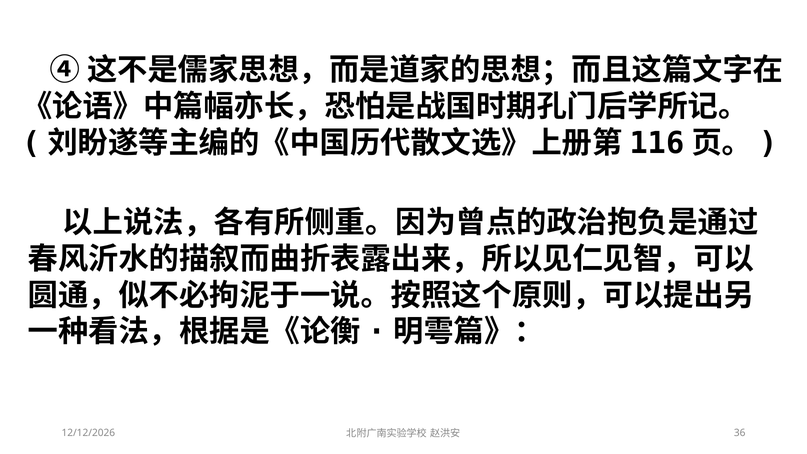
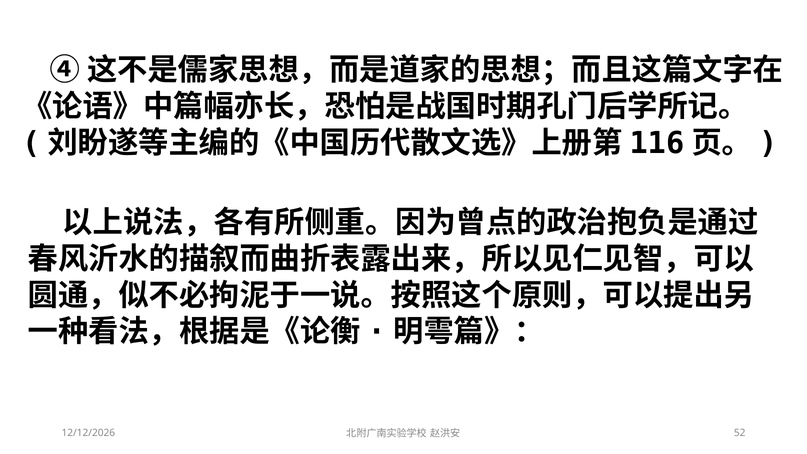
36: 36 -> 52 (740, 433)
